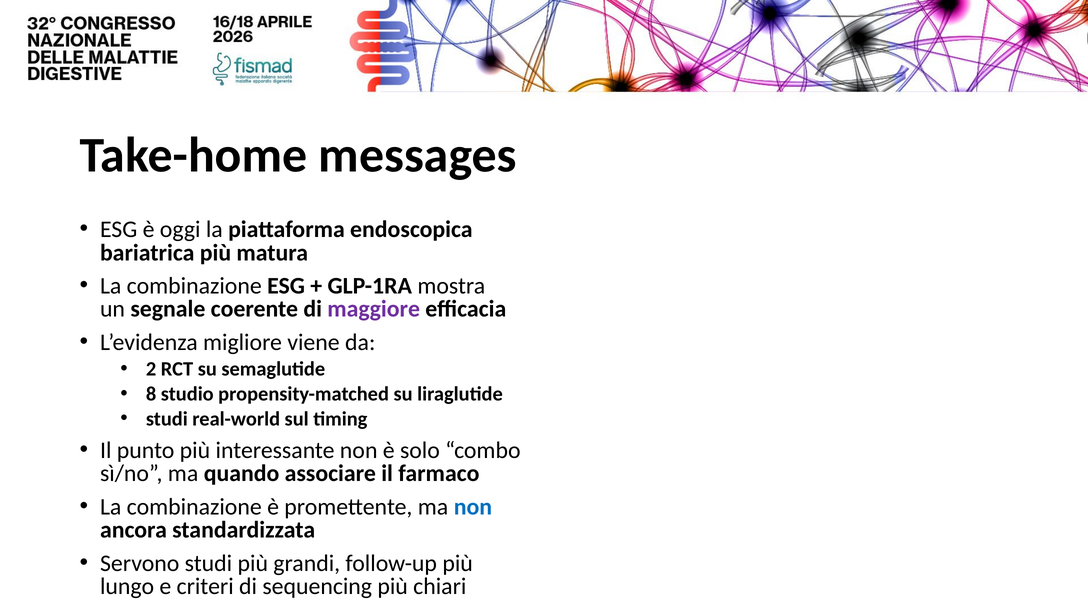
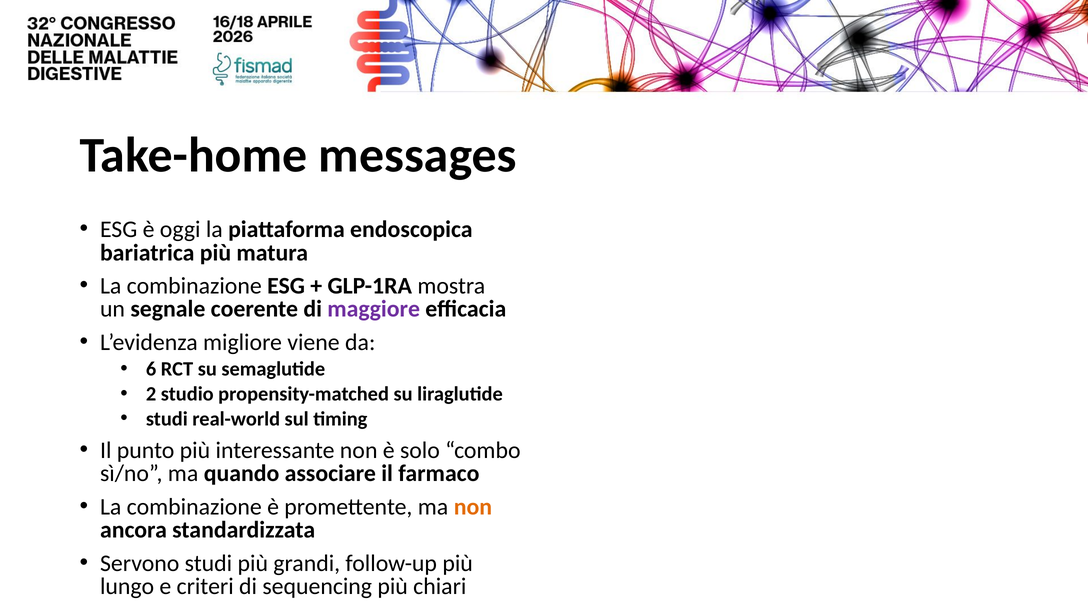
2: 2 -> 6 (151, 369)
8: 8 -> 2 (151, 394)
non colour: blue -> orange (473, 507)
